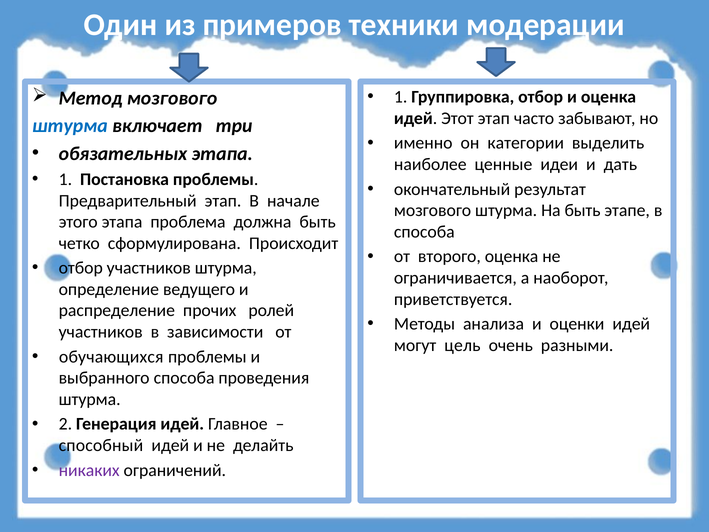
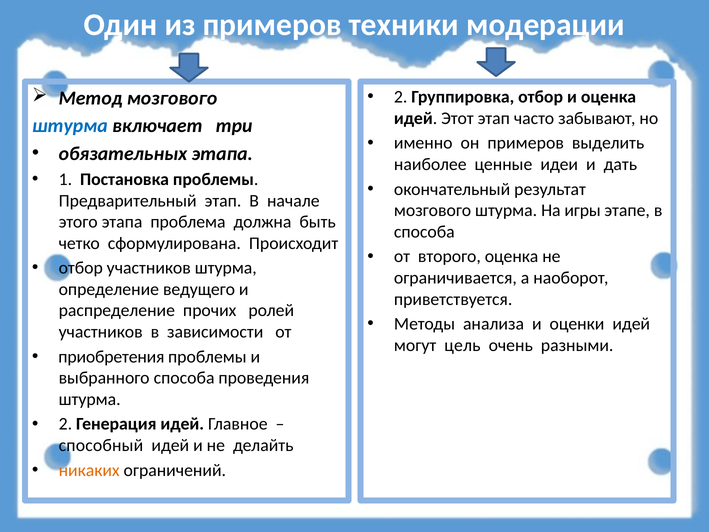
1: 1 -> 2 (401, 97)
он категории: категории -> примеров (526, 143)
На быть: быть -> игры (583, 210)
обучающихся: обучающихся -> приобретения (111, 357)
никаких colour: purple -> orange (89, 470)
